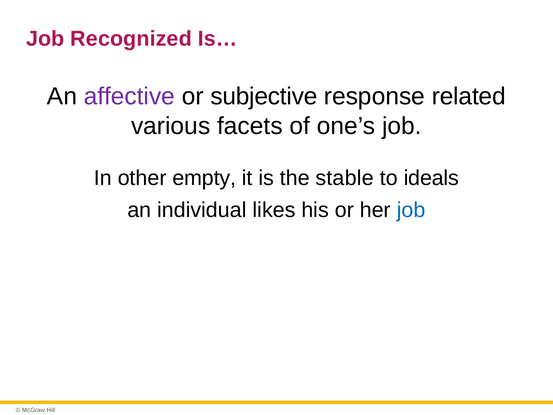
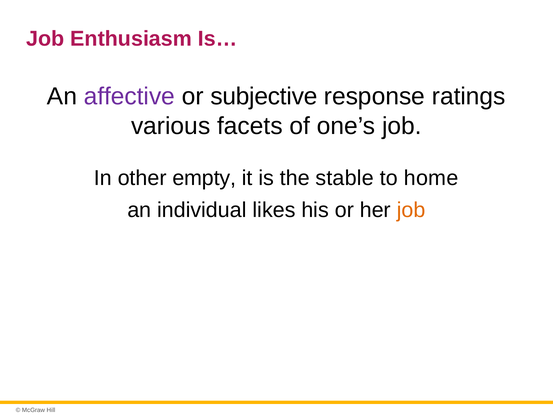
Recognized: Recognized -> Enthusiasm (131, 39)
related: related -> ratings (469, 96)
ideals: ideals -> home (431, 178)
job colour: blue -> orange (411, 210)
